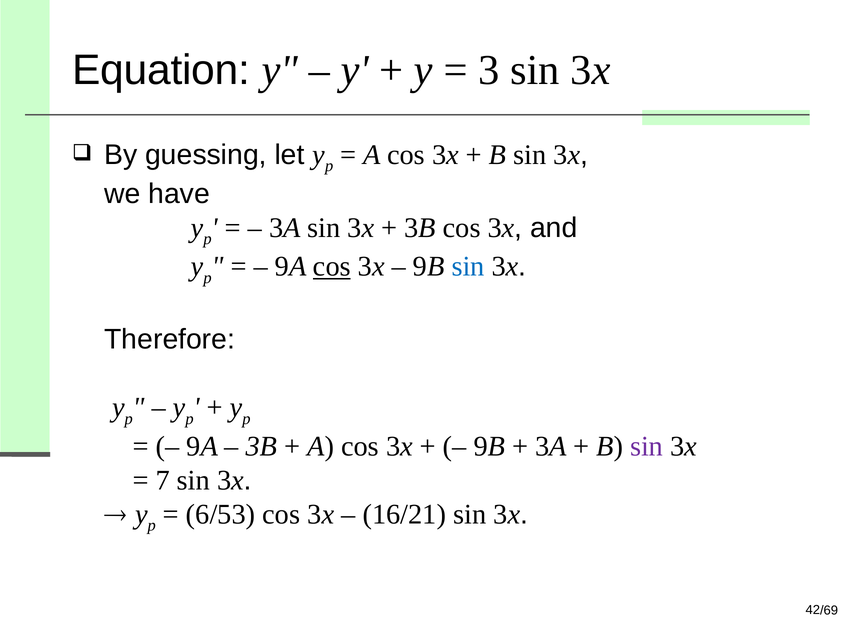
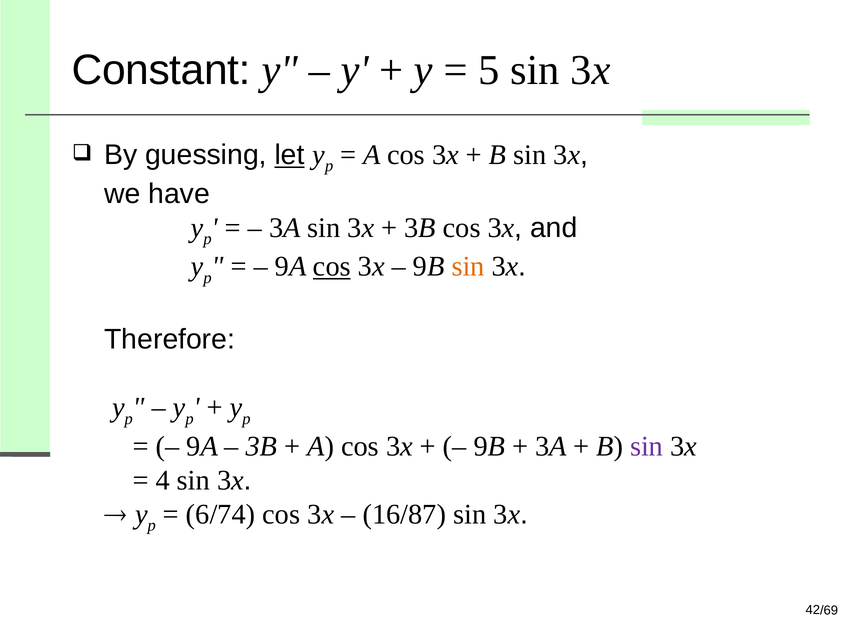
Equation: Equation -> Constant (161, 70)
3: 3 -> 5 (489, 70)
let underline: none -> present (290, 155)
sin colour: blue -> orange (468, 267)
7: 7 -> 4 (163, 480)
6/53: 6/53 -> 6/74 (221, 515)
16/21: 16/21 -> 16/87 (404, 515)
